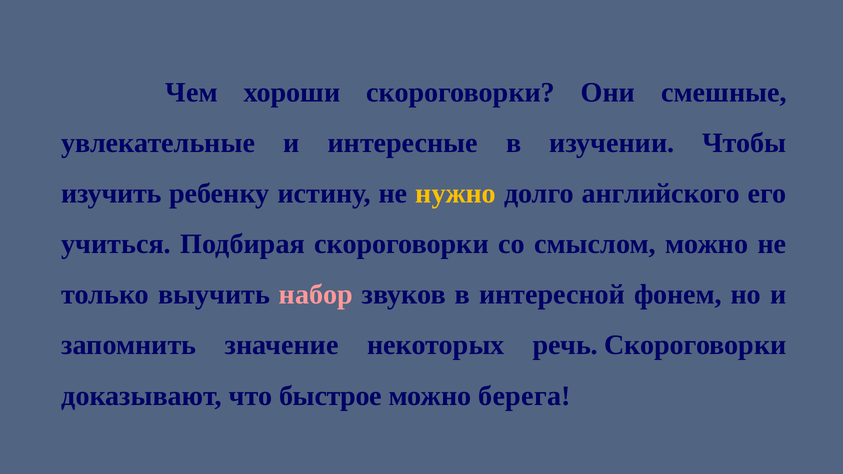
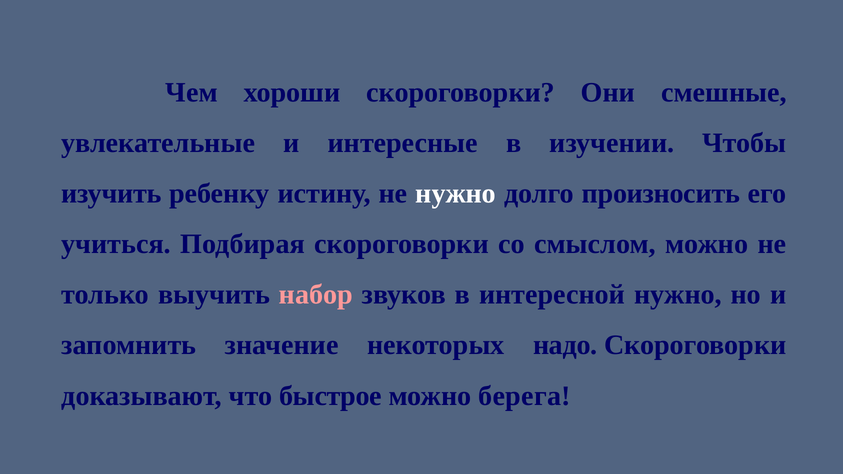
нужно colour: yellow -> white (456, 194)
английского: английского -> произносить (661, 194)
интересной фонем: фонем -> нужно (678, 295)
речь: речь -> надо (565, 345)
